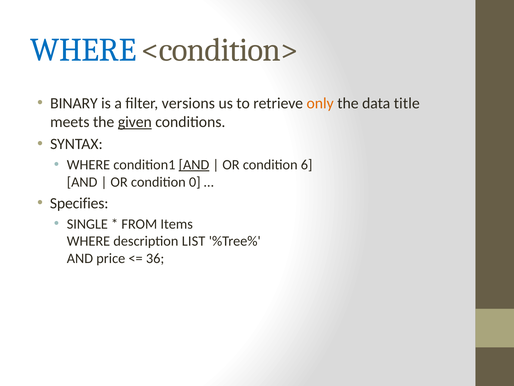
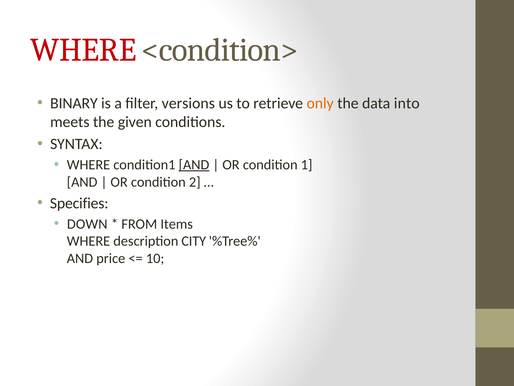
WHERE colour: blue -> red (83, 50)
title: title -> into (407, 103)
given underline: present -> none (135, 122)
6: 6 -> 1 (307, 165)
0: 0 -> 2 (195, 182)
SINGLE: SINGLE -> DOWN (87, 224)
LIST: LIST -> CITY (194, 241)
36: 36 -> 10 (155, 258)
